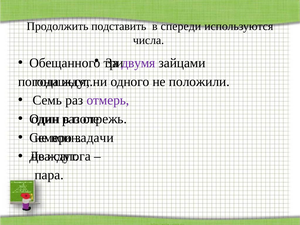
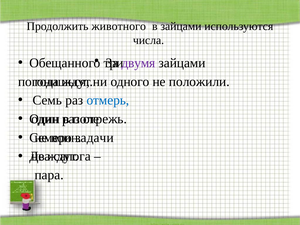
подставить: подставить -> животного (119, 26)
в спереди: спереди -> зайцами (181, 26)
отмерь colour: purple -> blue (108, 100)
